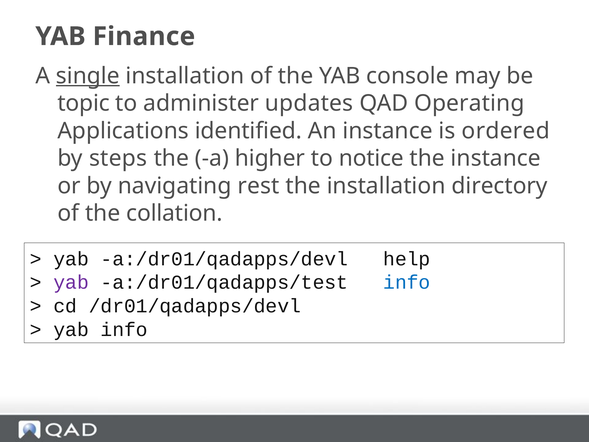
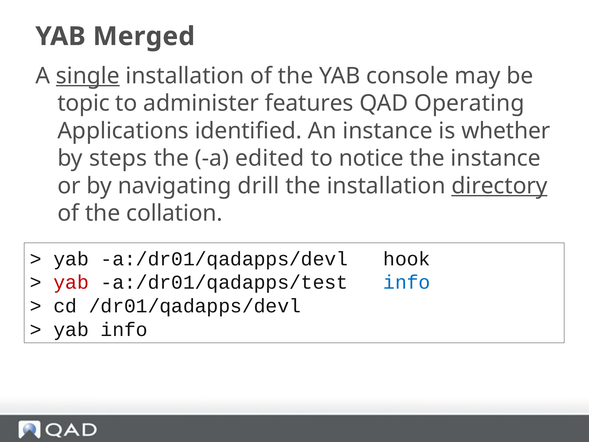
Finance: Finance -> Merged (144, 36)
updates: updates -> features (309, 103)
ordered: ordered -> whether (506, 131)
higher: higher -> edited (270, 158)
rest: rest -> drill (258, 186)
directory underline: none -> present (500, 186)
help: help -> hook (407, 259)
yab colour: purple -> red (71, 282)
